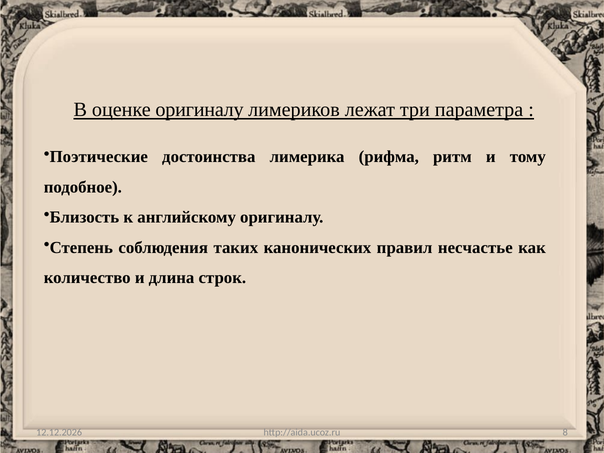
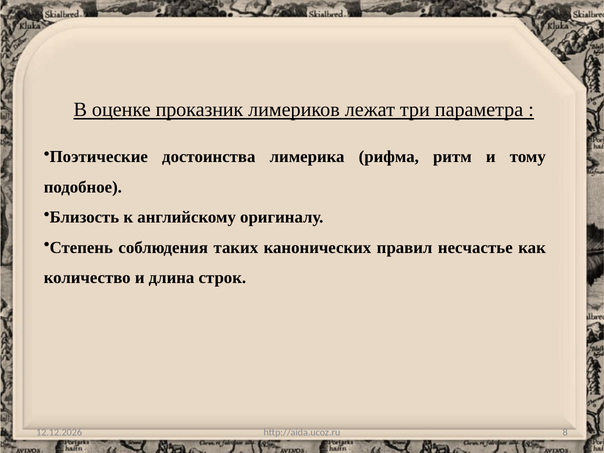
оценке оригиналу: оригиналу -> проказник (199, 110)
